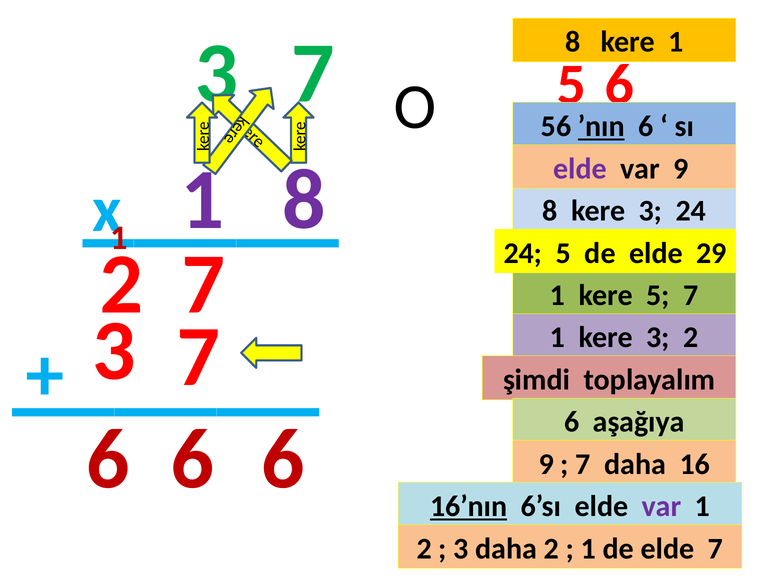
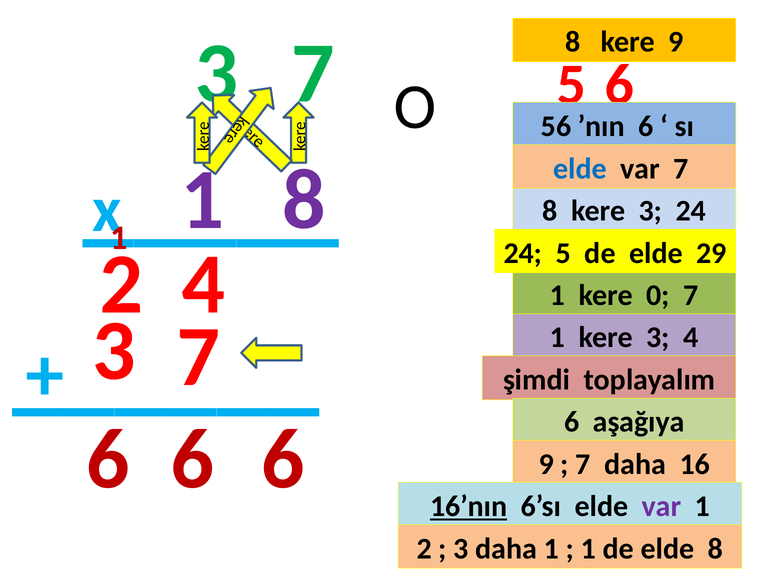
kere 1: 1 -> 9 (676, 42)
’nın underline: present -> none (601, 126)
elde colour: purple -> blue (580, 169)
var 9: 9 -> 7 (681, 169)
2 7: 7 -> 4 (203, 284)
kere 5: 5 -> 0 (658, 295)
3 2: 2 -> 4 (691, 338)
daha 2: 2 -> 1 (552, 549)
elde 7: 7 -> 8 (716, 549)
